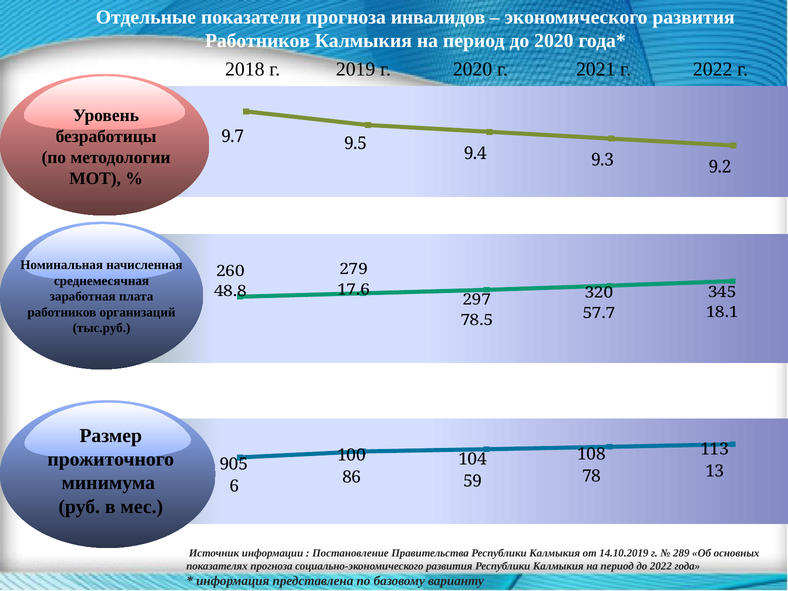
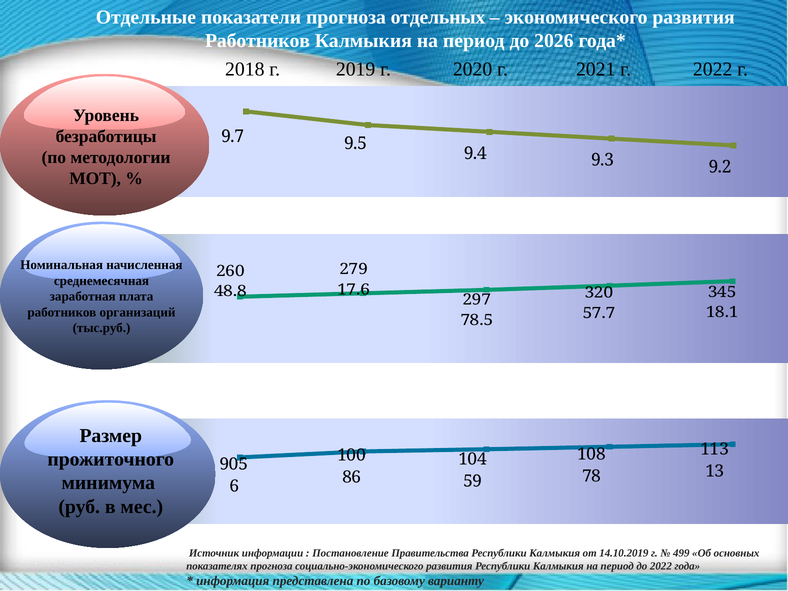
инвалидов: инвалидов -> отдельных (438, 17)
до 2020: 2020 -> 2026 (554, 41)
289: 289 -> 499 (681, 553)
